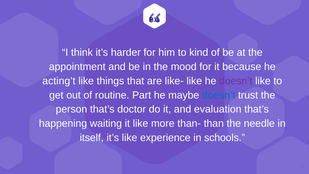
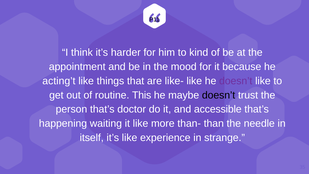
Part: Part -> This (142, 95)
doesn’t colour: blue -> black (219, 95)
evaluation: evaluation -> accessible (218, 109)
schools: schools -> strange (225, 138)
